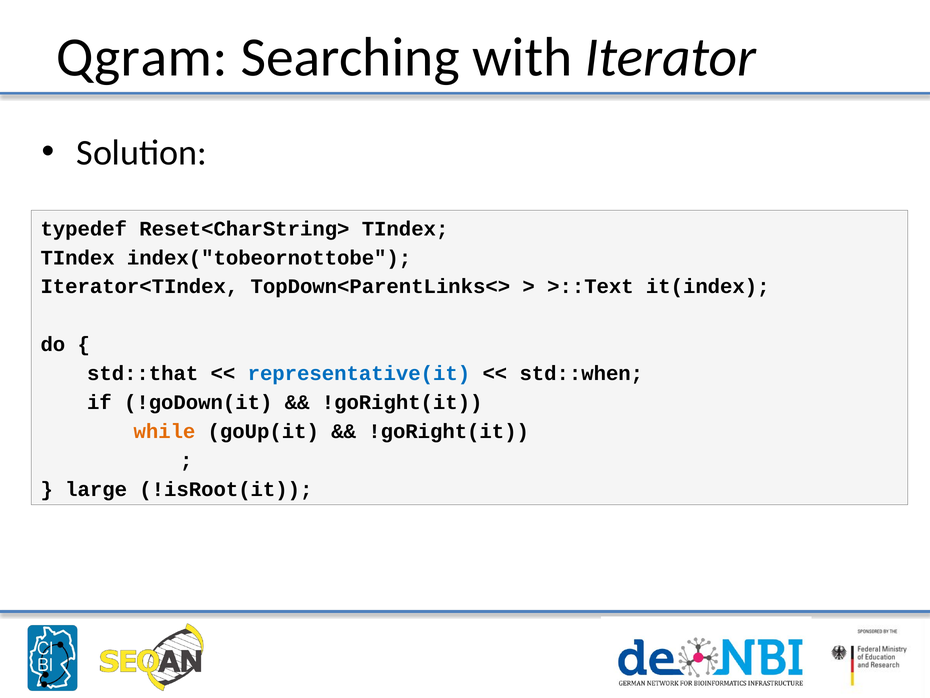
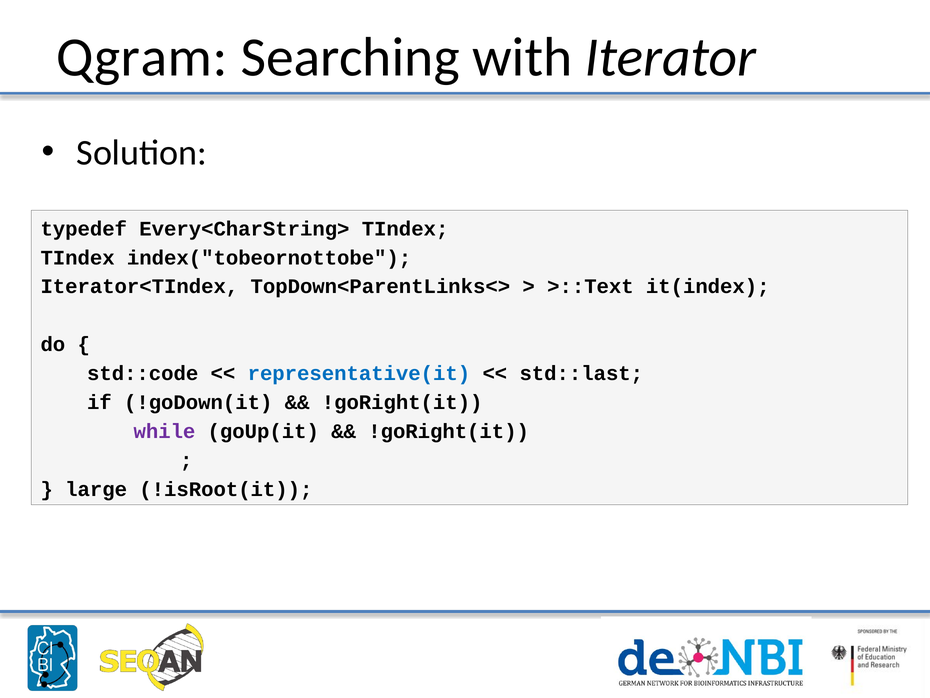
Reset<CharString>: Reset<CharString> -> Every<CharString> (244, 229)
std::that: std::that -> std::code (143, 373)
std::when: std::when -> std::last (581, 373)
while colour: orange -> purple (164, 431)
